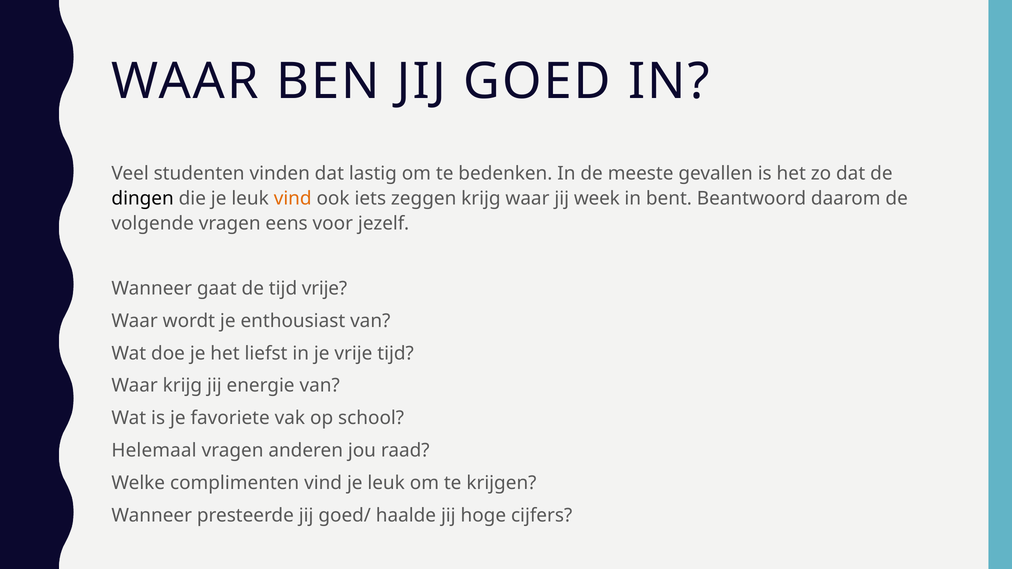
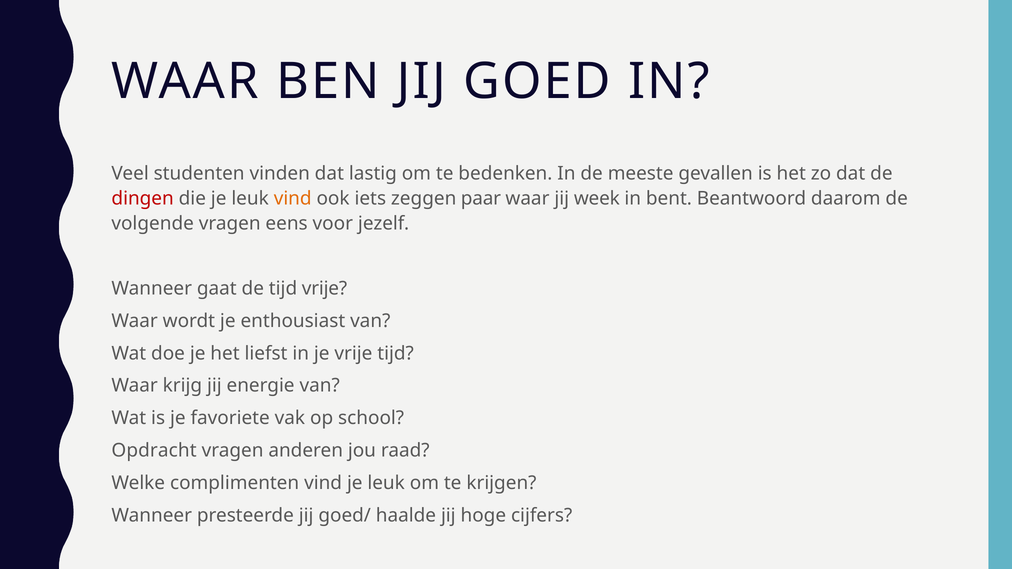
dingen colour: black -> red (143, 199)
zeggen krijg: krijg -> paar (481, 199)
Helemaal: Helemaal -> Opdracht (154, 451)
